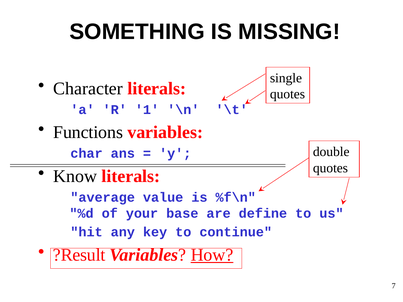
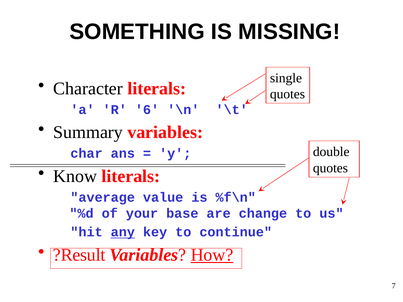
1: 1 -> 6 (147, 110)
Functions: Functions -> Summary (88, 132)
define: define -> change (263, 214)
any underline: none -> present (123, 232)
